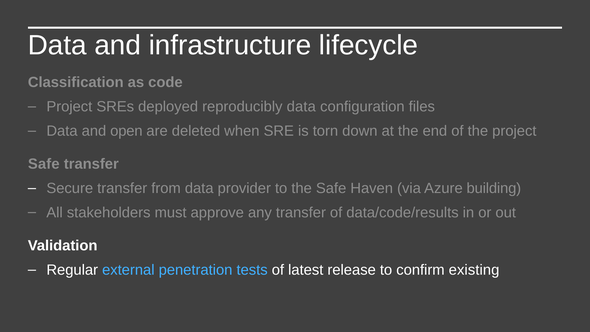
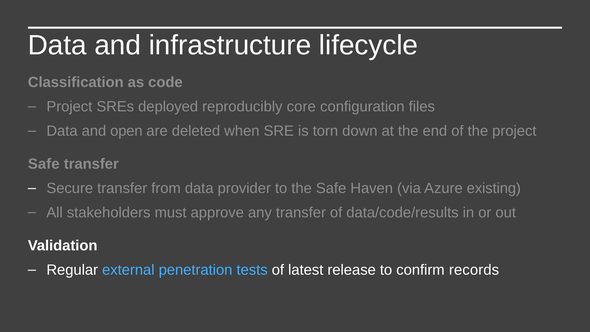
reproducibly data: data -> core (301, 107)
building: building -> existing (494, 188)
existing: existing -> records (474, 270)
